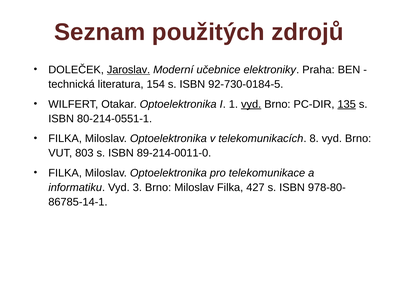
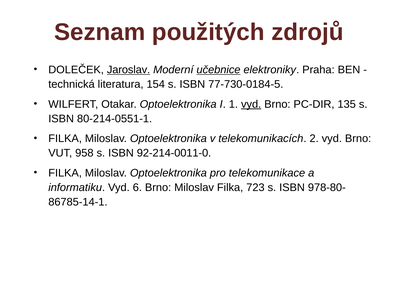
učebnice underline: none -> present (219, 70)
92-730-0184-5: 92-730-0184-5 -> 77-730-0184-5 (246, 84)
135 underline: present -> none (347, 104)
8: 8 -> 2 (314, 139)
803: 803 -> 958 (84, 153)
89-214-0011-0: 89-214-0011-0 -> 92-214-0011-0 (174, 153)
3: 3 -> 6 (137, 188)
427: 427 -> 723 (255, 188)
